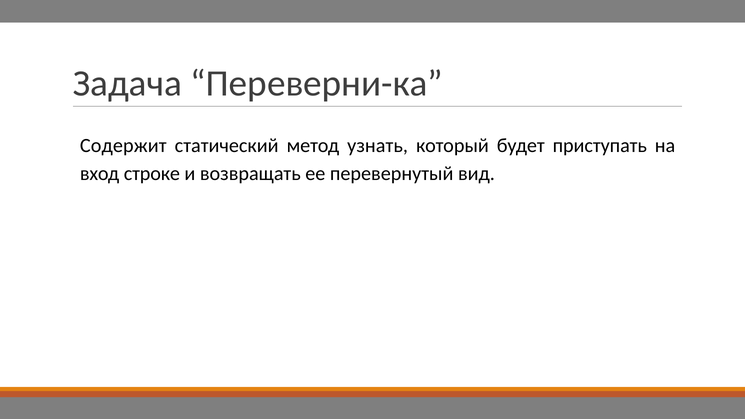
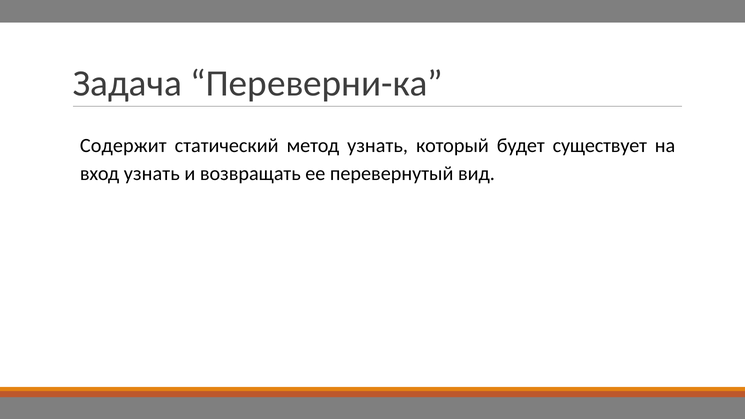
приступать: приступать -> существует (600, 146)
вход строке: строке -> узнать (152, 173)
